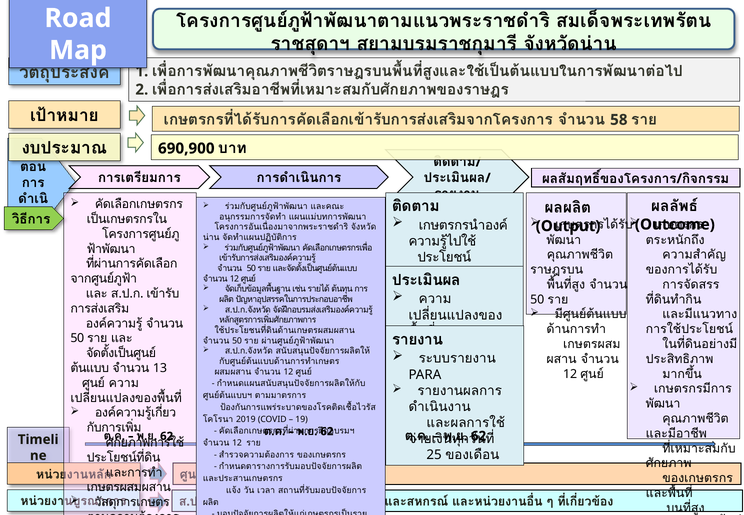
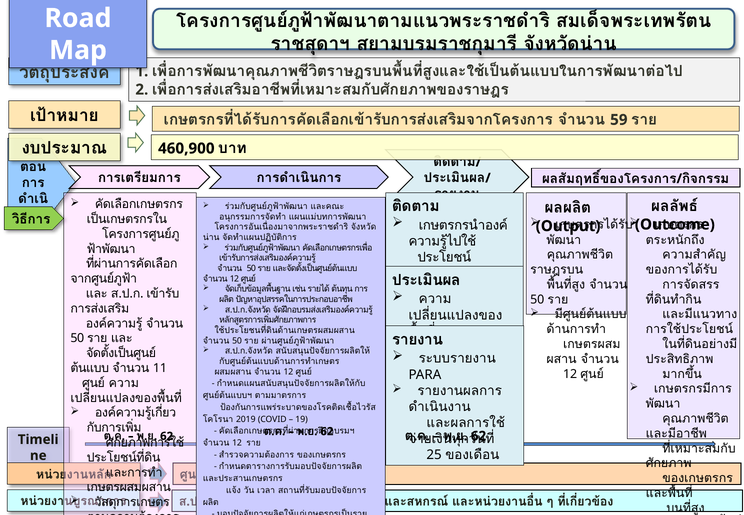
58: 58 -> 59 (619, 120)
690,900: 690,900 -> 460,900 (186, 149)
13: 13 -> 11 (160, 368)
